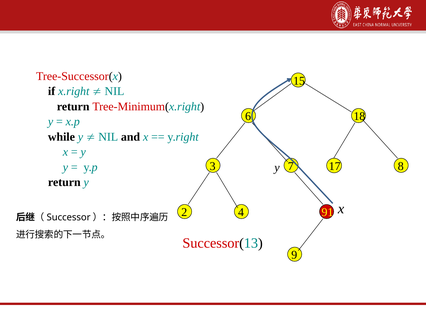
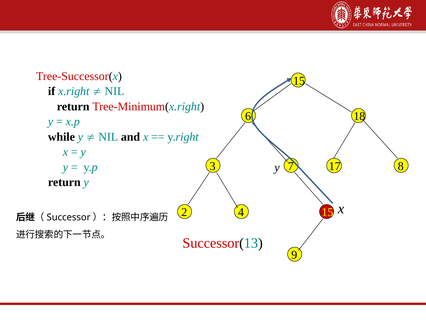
4 91: 91 -> 15 (327, 212)
